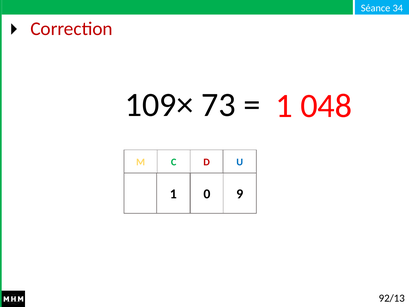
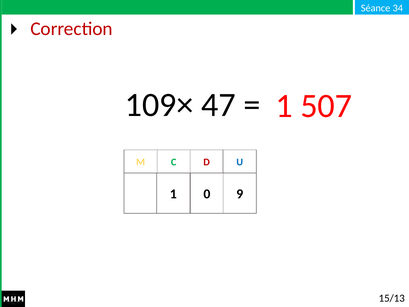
73: 73 -> 47 (219, 105)
048: 048 -> 507 (326, 106)
92/13: 92/13 -> 15/13 (392, 298)
